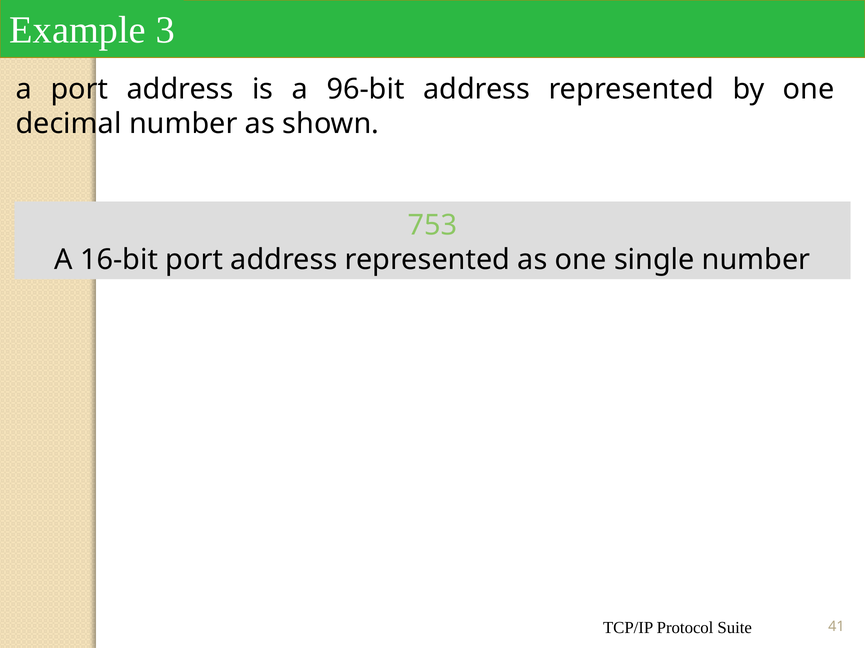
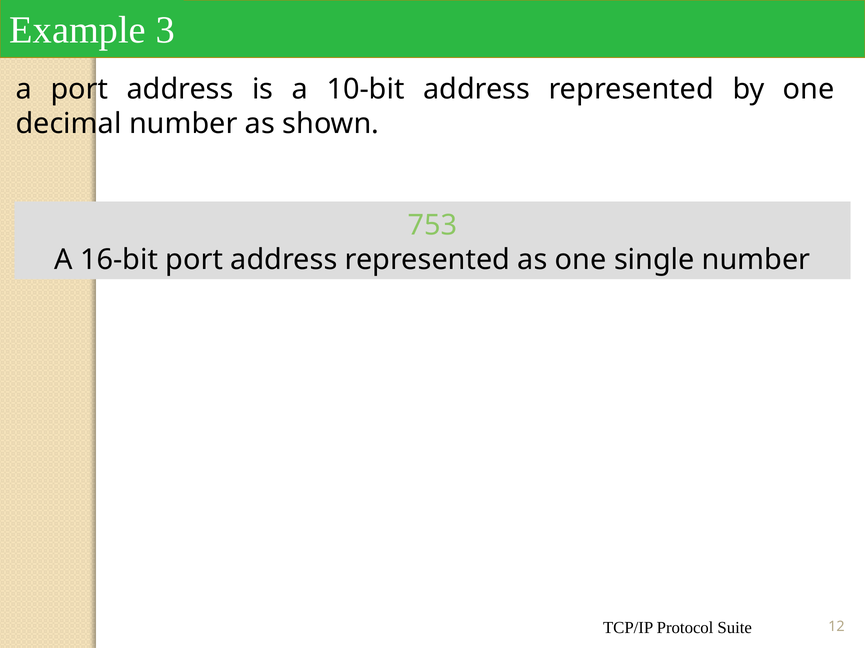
96-bit: 96-bit -> 10-bit (366, 89)
41: 41 -> 12 (836, 627)
